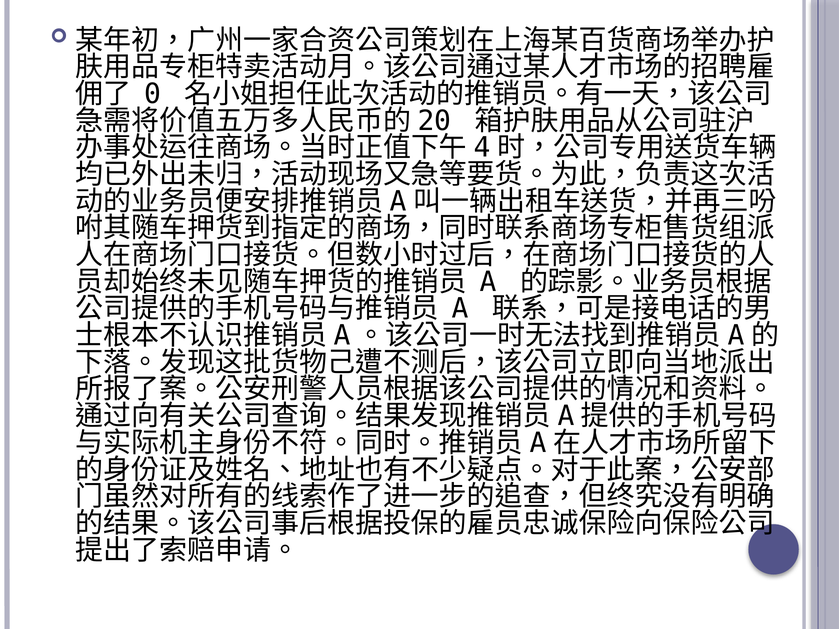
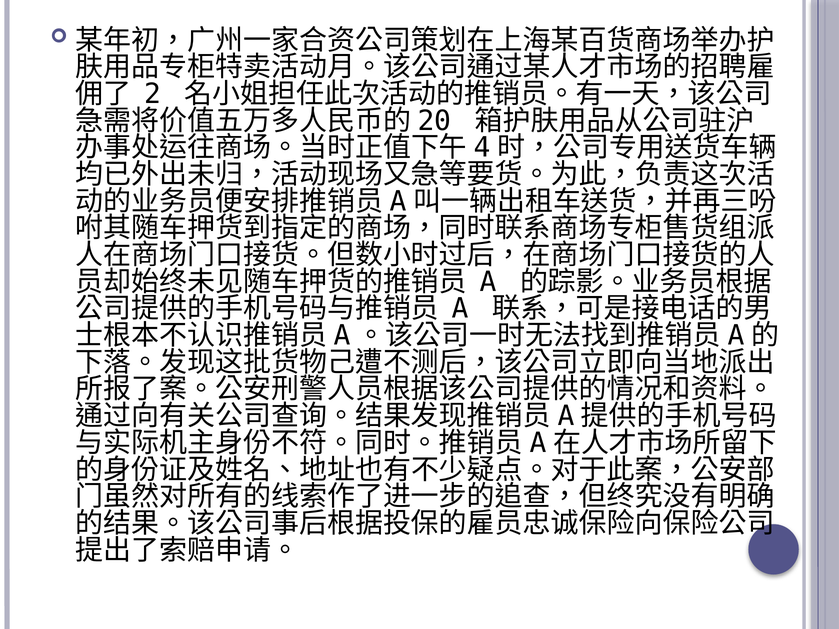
0: 0 -> 2 (153, 94)
